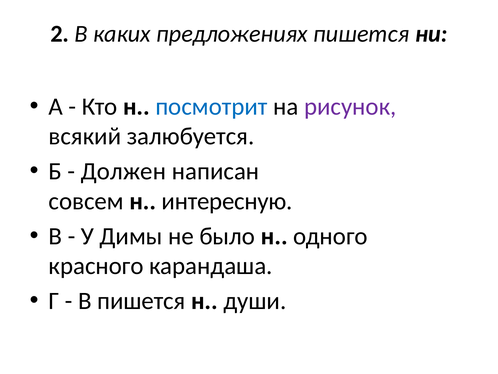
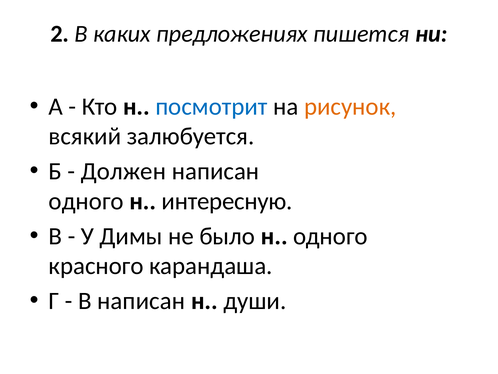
рисунок colour: purple -> orange (350, 106)
совсем: совсем -> одного (86, 201)
В пишется: пишется -> написан (141, 301)
